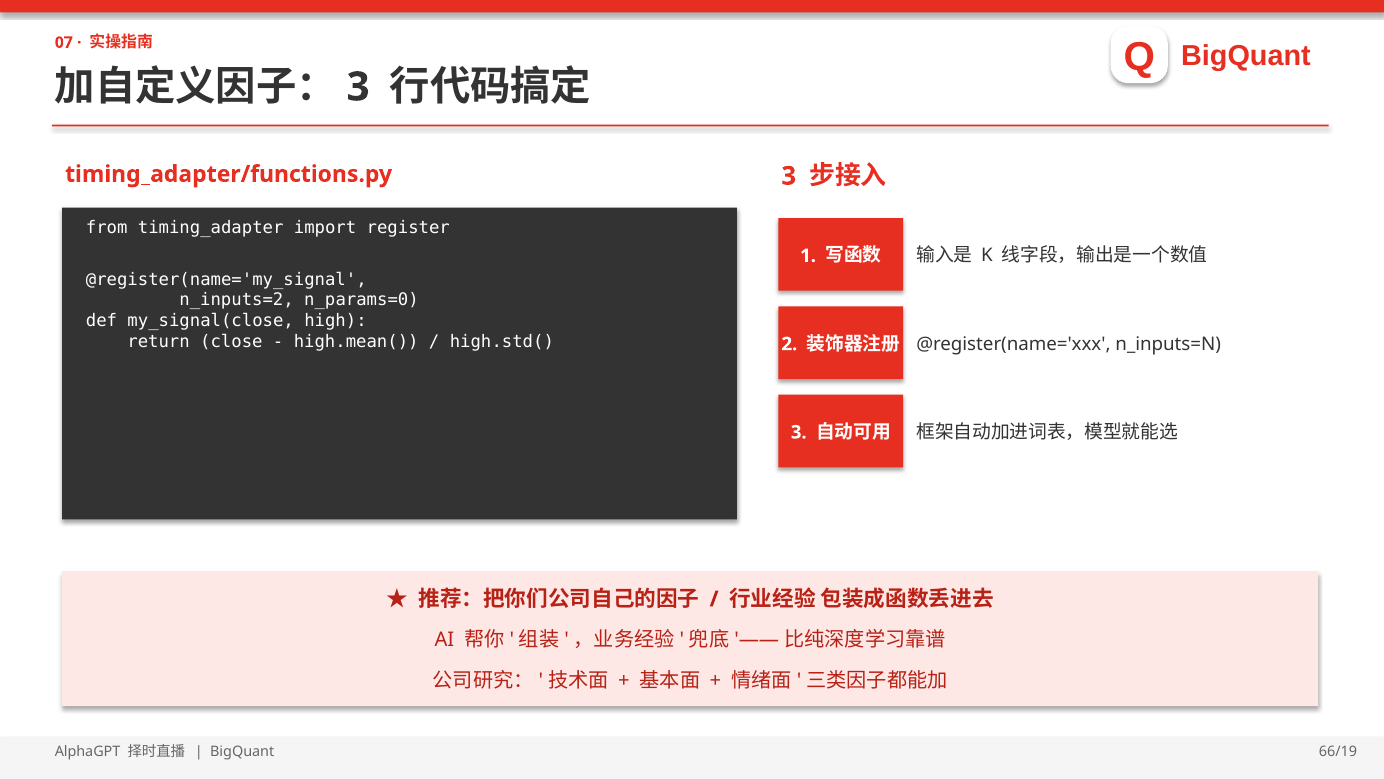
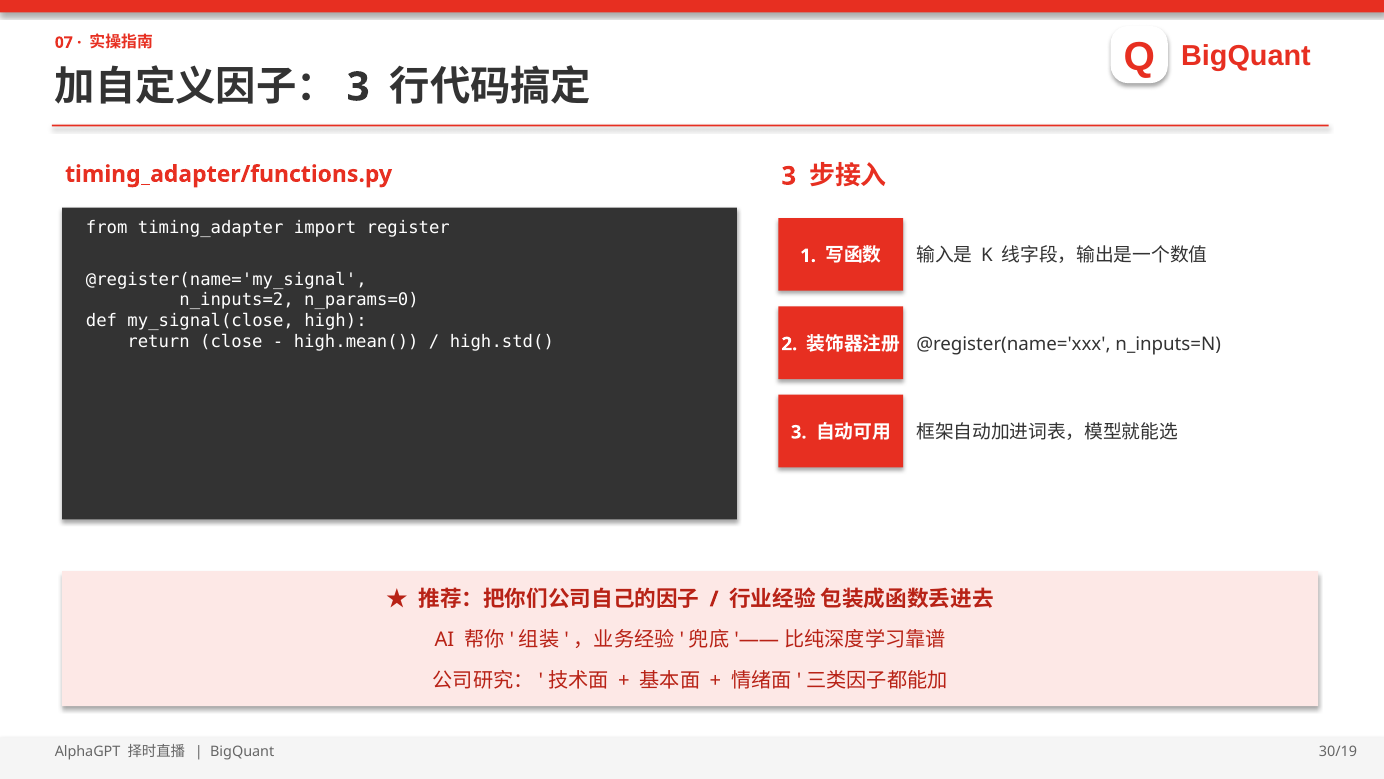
66/19: 66/19 -> 30/19 (1338, 752)
